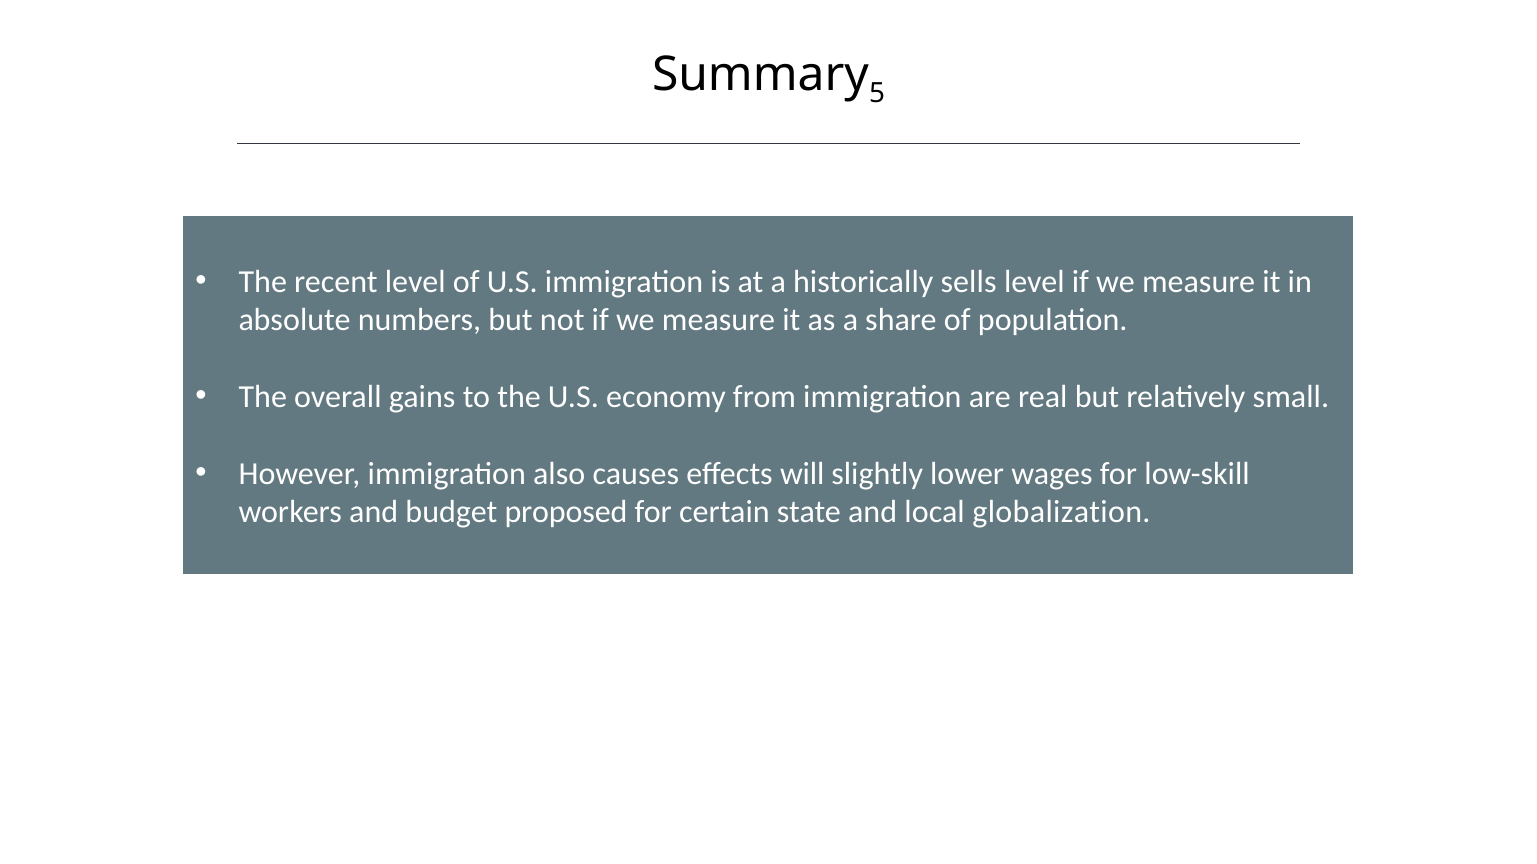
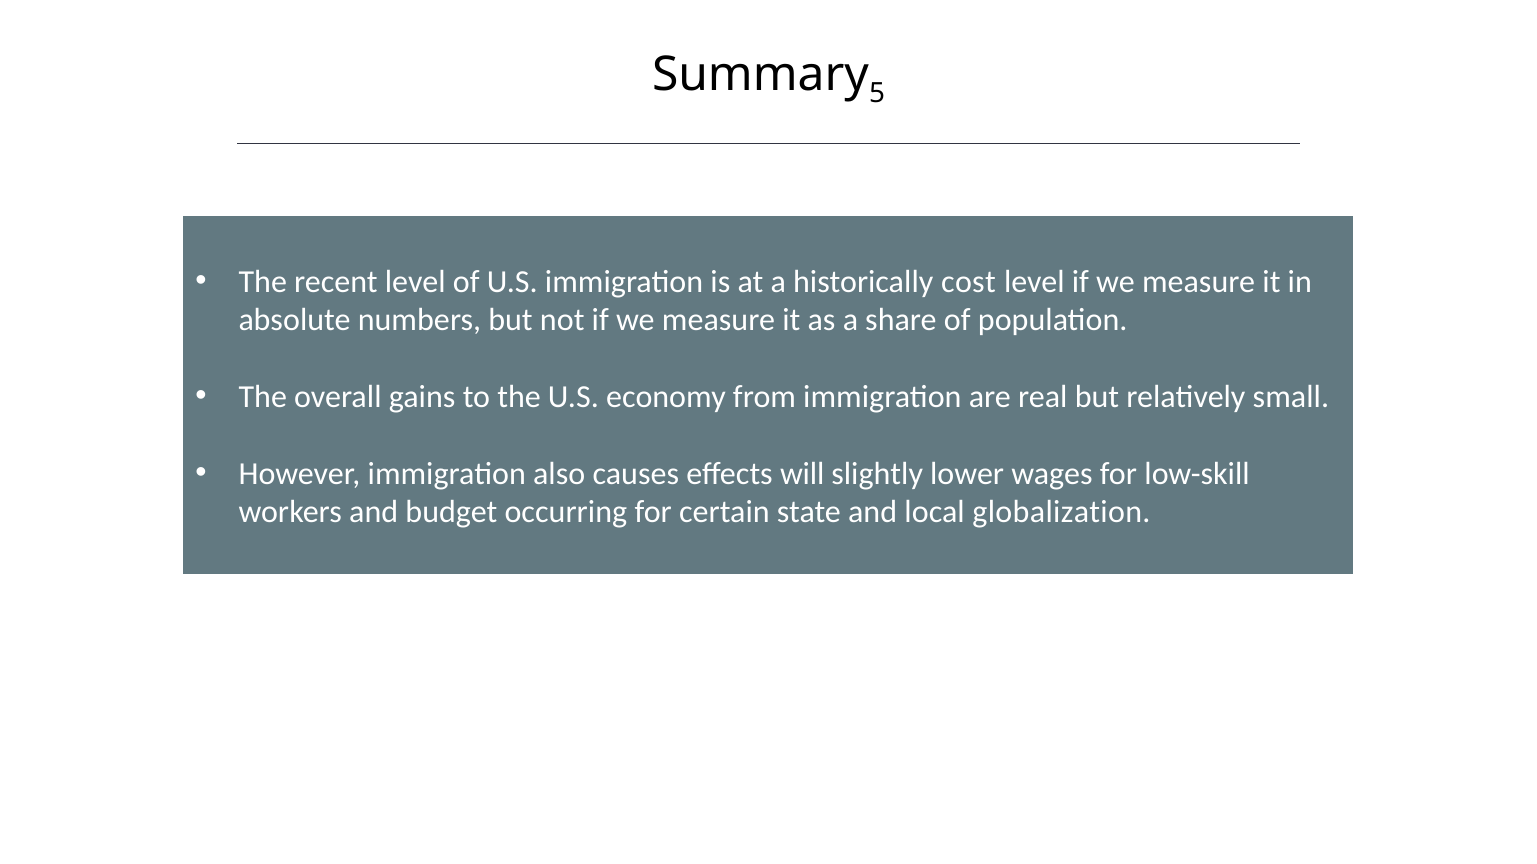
sells: sells -> cost (968, 282)
proposed: proposed -> occurring (566, 512)
